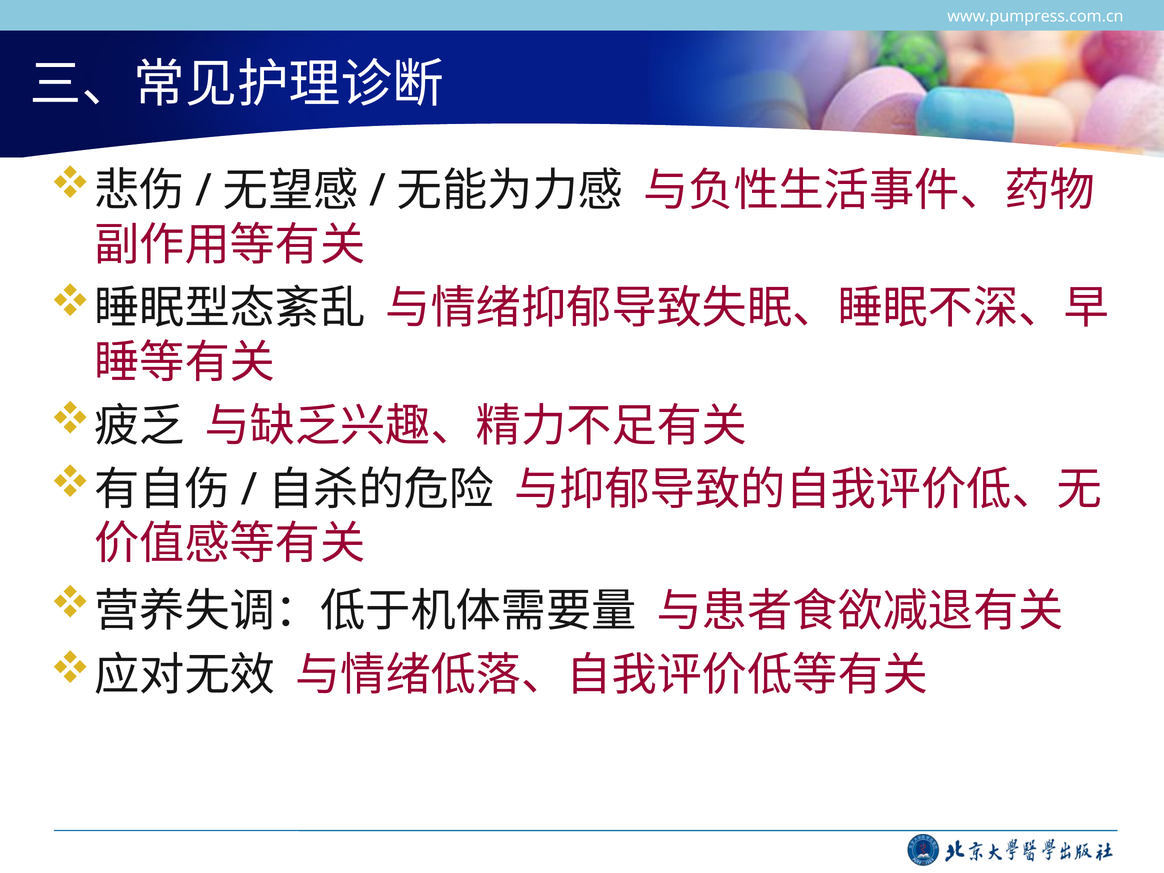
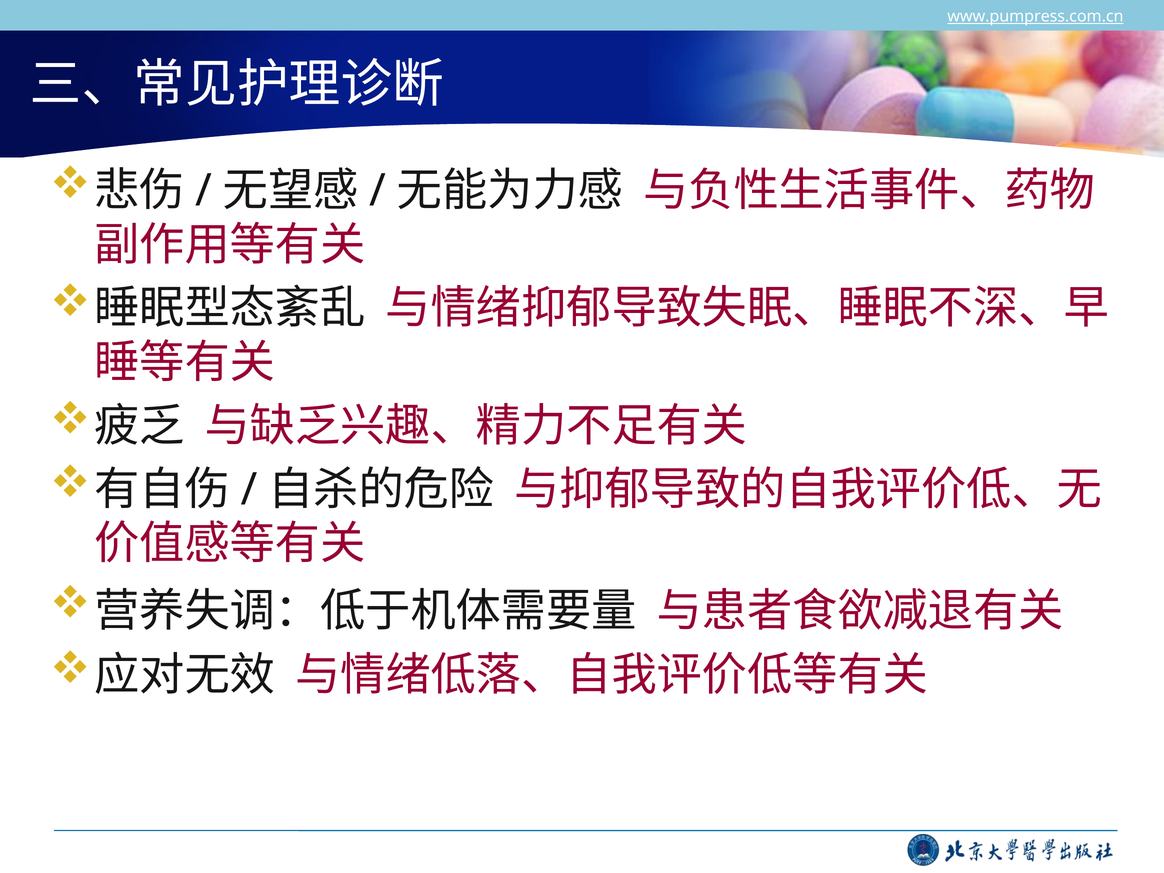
www.pumpress.com.cn underline: none -> present (1035, 17)
